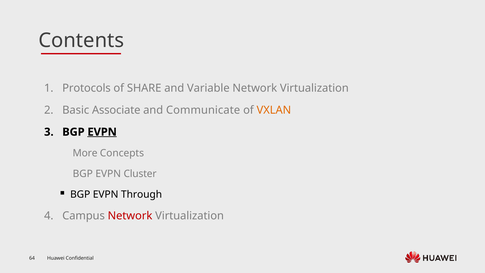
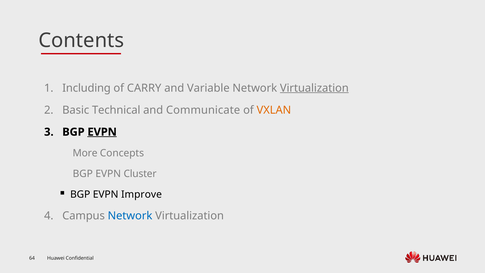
Protocols: Protocols -> Including (87, 88)
SHARE: SHARE -> CARRY (144, 88)
Virtualization underline: none -> present (314, 88)
Associate: Associate -> Technical (116, 110)
Through: Through -> Improve (142, 194)
Network colour: red -> blue (130, 216)
